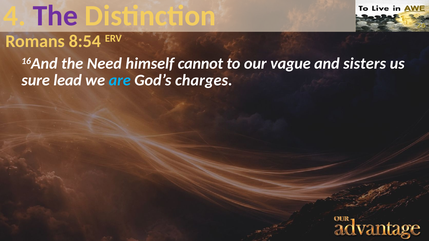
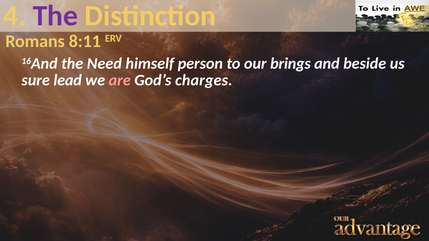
8:54: 8:54 -> 8:11 (85, 41)
cannot: cannot -> person (200, 64)
vague: vague -> brings (290, 64)
sisters: sisters -> beside (365, 64)
are colour: light blue -> pink (120, 80)
